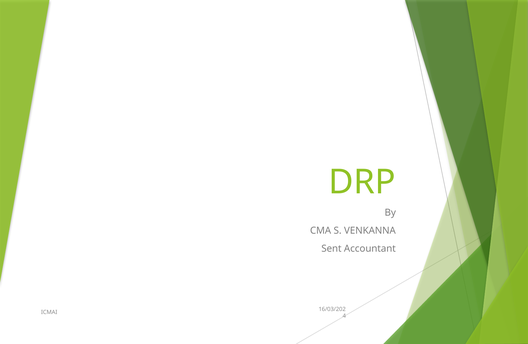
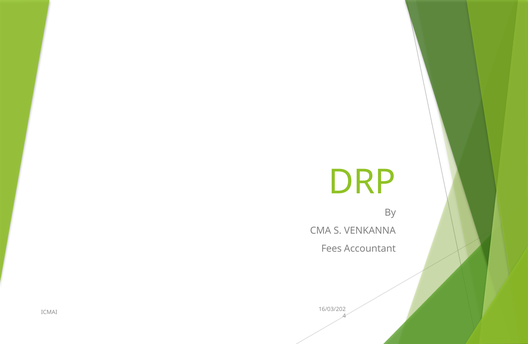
Sent: Sent -> Fees (331, 249)
